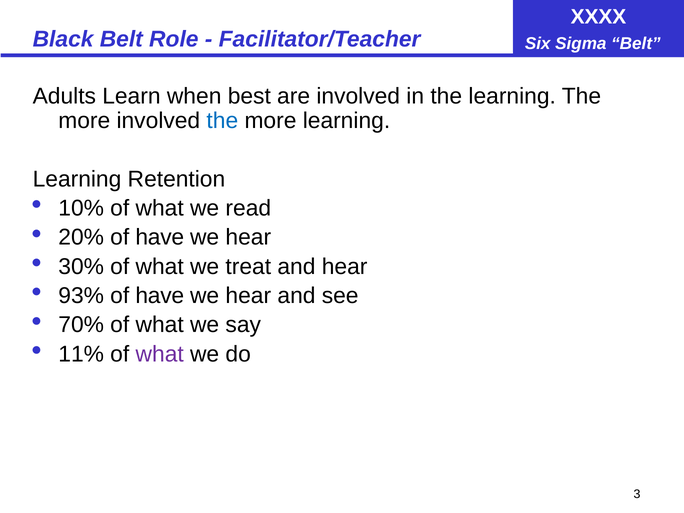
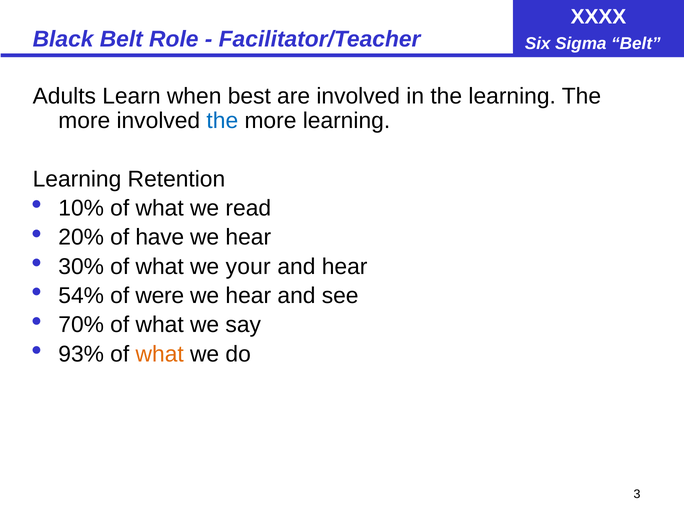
treat: treat -> your (248, 267)
93%: 93% -> 54% (81, 296)
have: have -> were (160, 296)
11%: 11% -> 93% (81, 354)
what colour: purple -> orange (160, 354)
